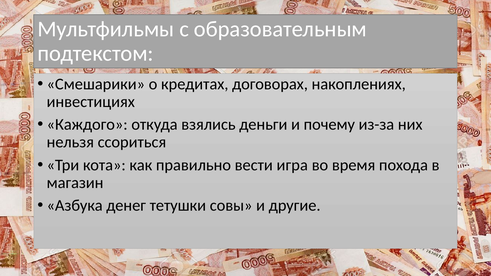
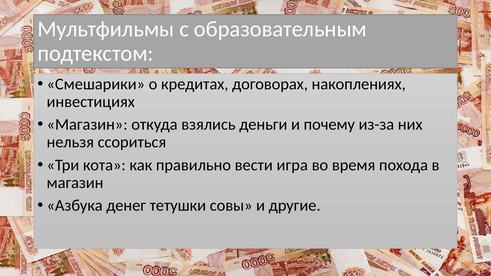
Каждого: Каждого -> Магазин (87, 125)
